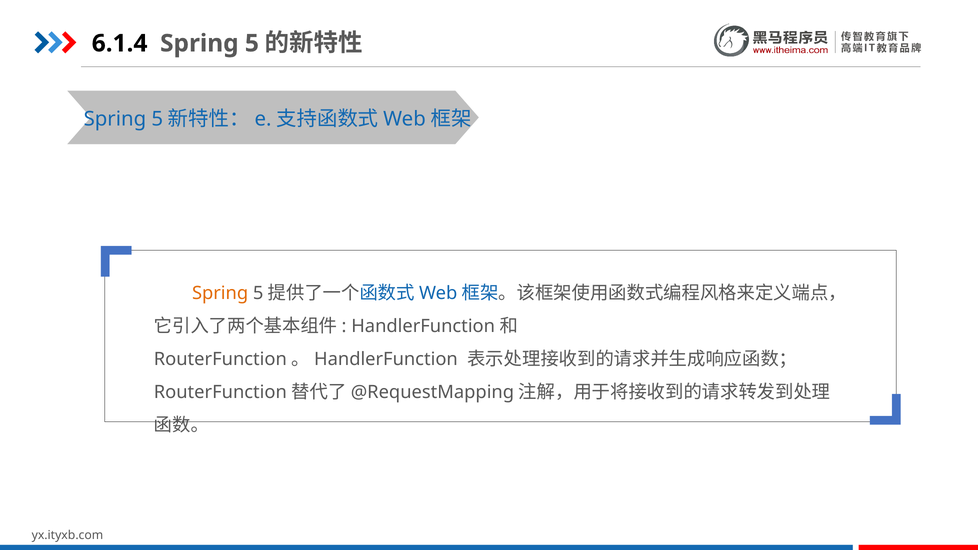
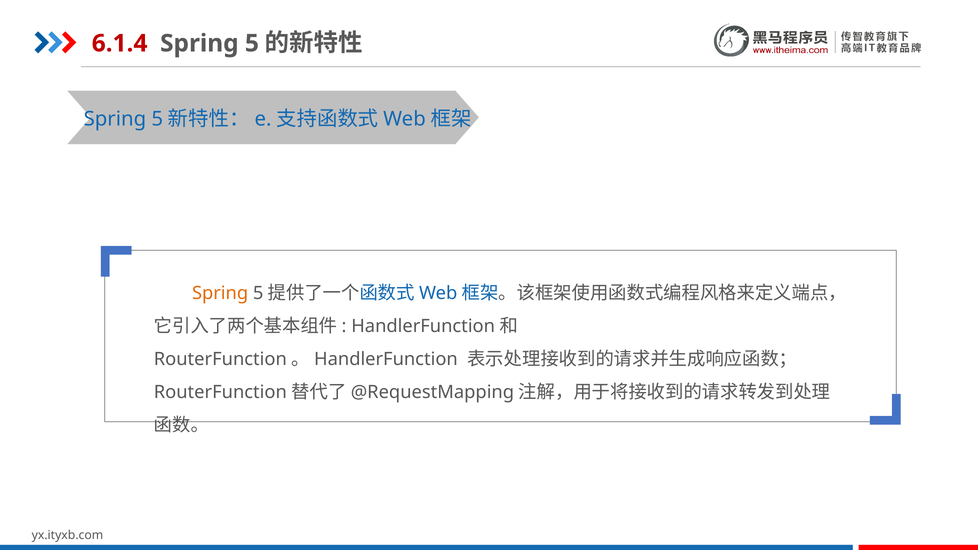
6.1.4 colour: black -> red (120, 43)
